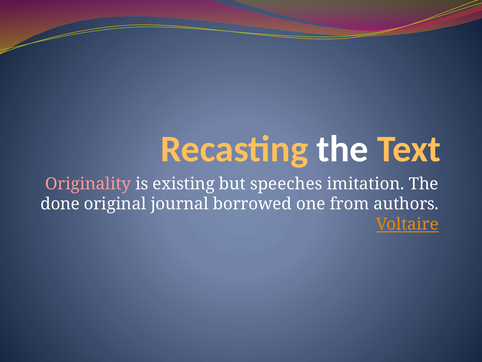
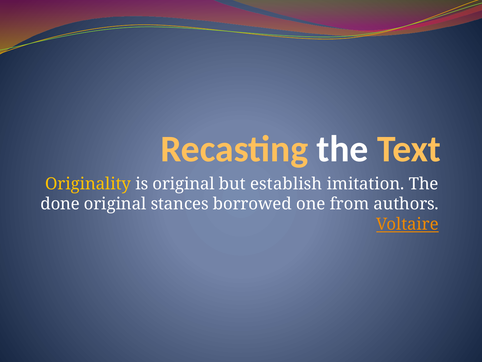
Originality colour: pink -> yellow (88, 184)
is existing: existing -> original (184, 184)
speeches: speeches -> establish (286, 184)
journal: journal -> stances (180, 204)
